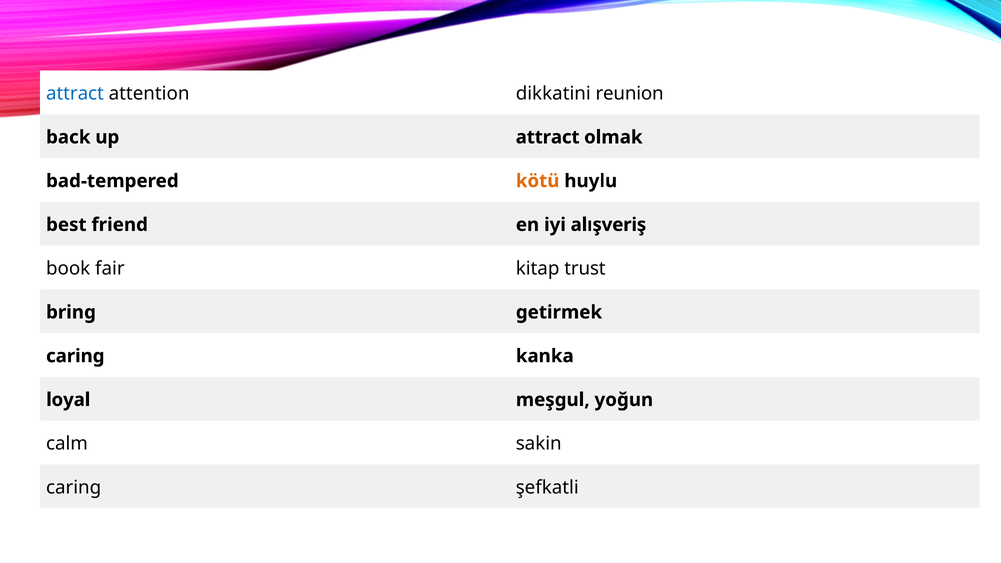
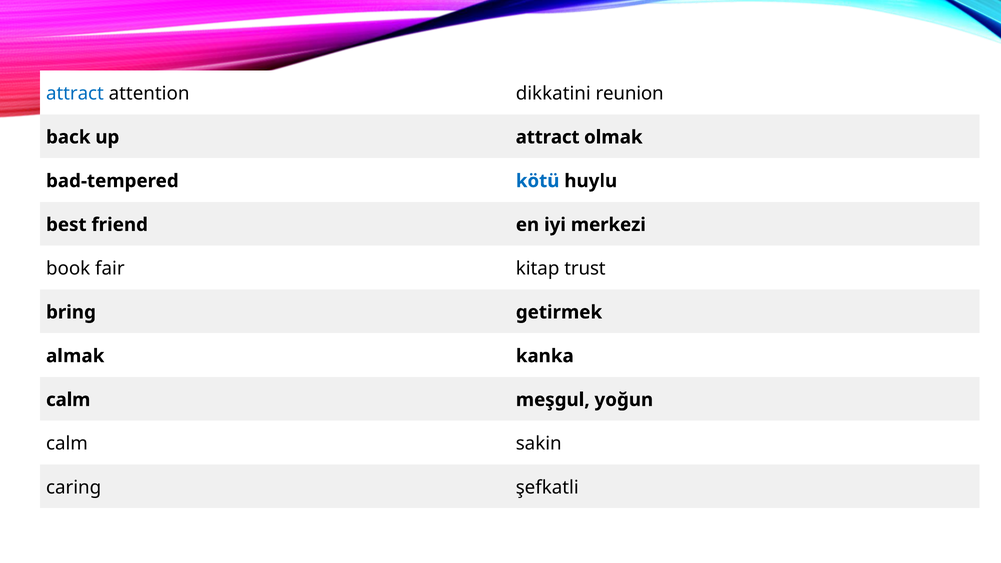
kötü colour: orange -> blue (538, 181)
alışveriş: alışveriş -> merkezi (608, 225)
caring: caring -> almak (75, 356)
loyal: loyal -> calm (68, 400)
